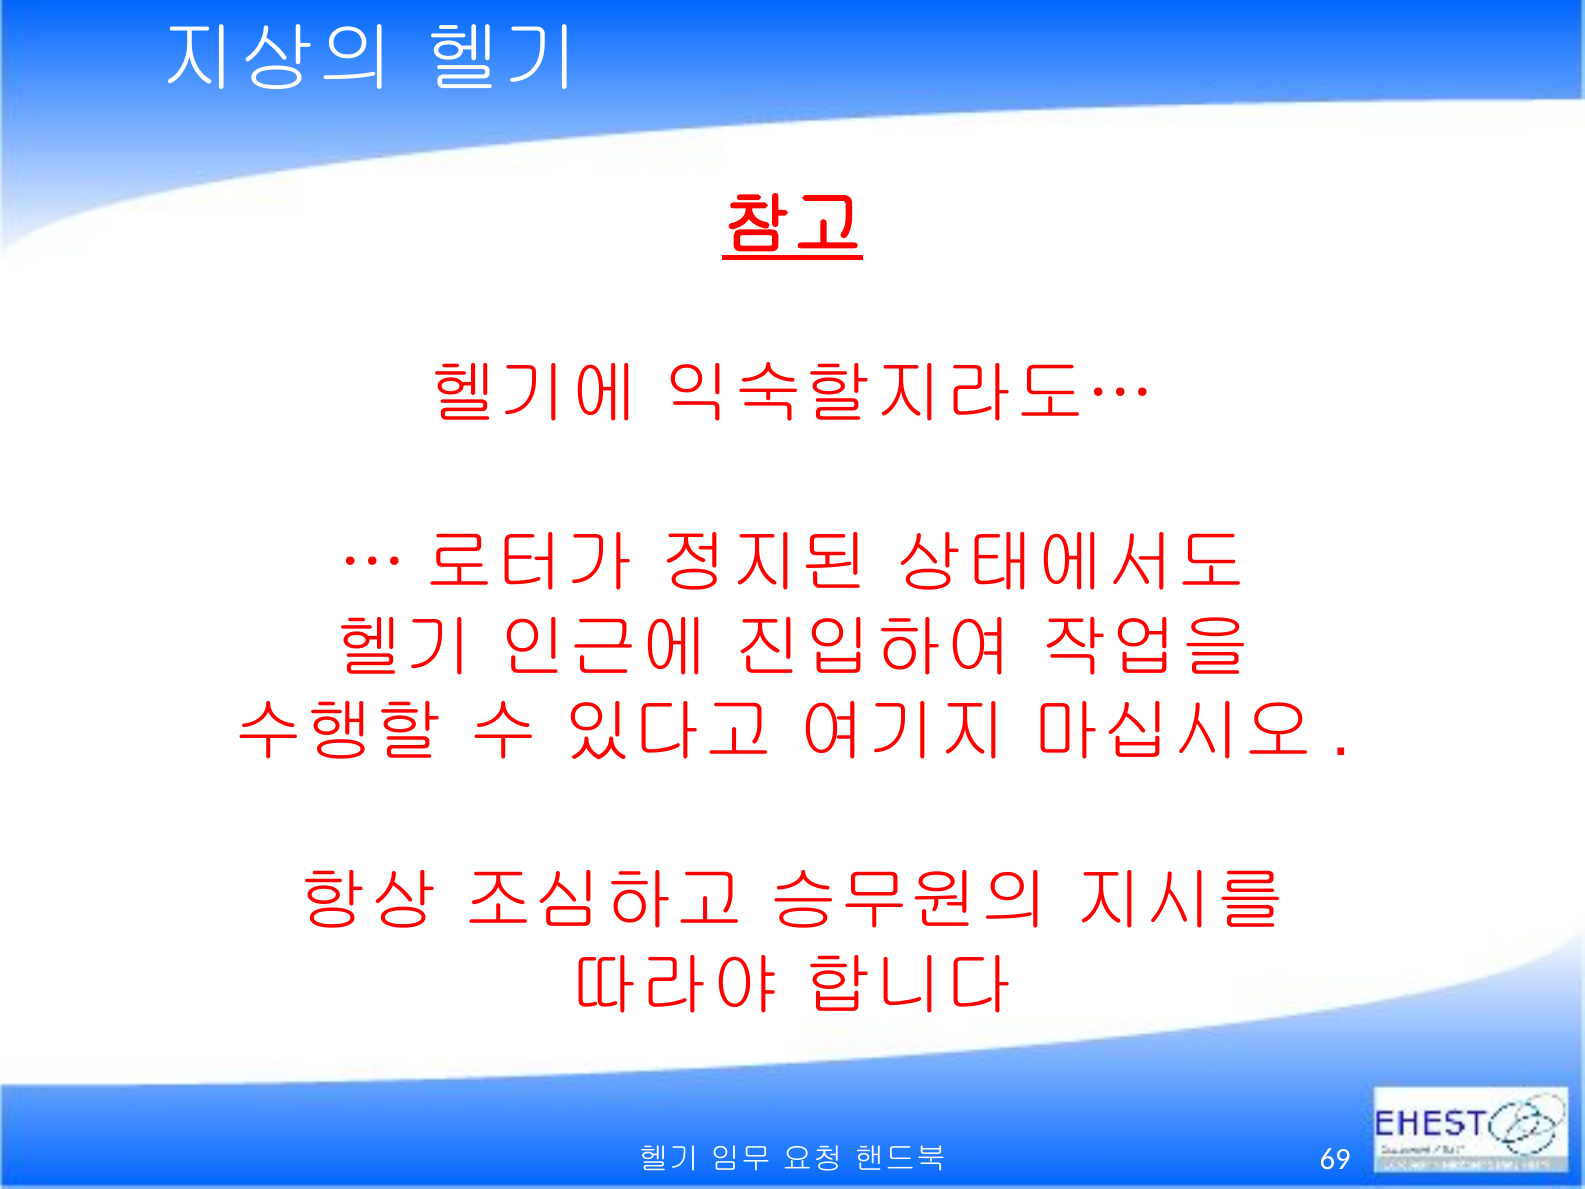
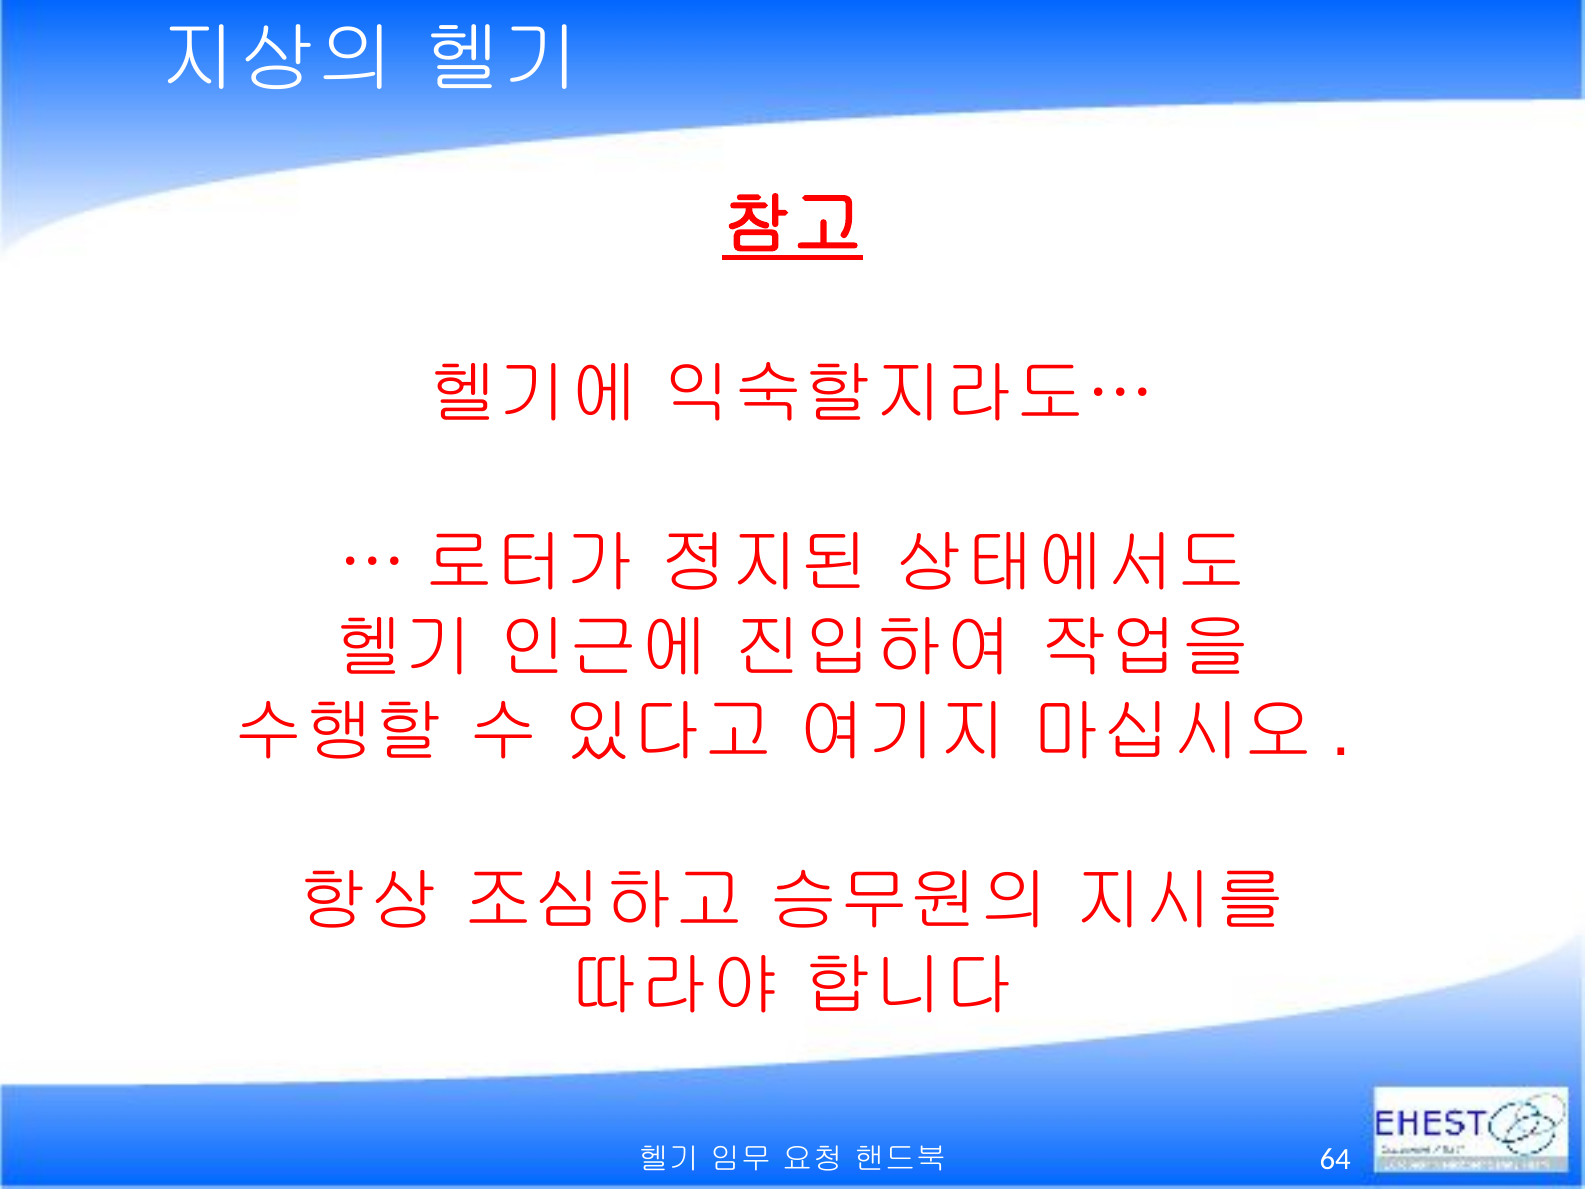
69: 69 -> 64 (1335, 1160)
